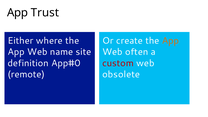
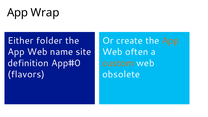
Trust: Trust -> Wrap (45, 13)
where: where -> folder (49, 41)
custom colour: red -> orange (118, 63)
remote: remote -> flavors (26, 74)
